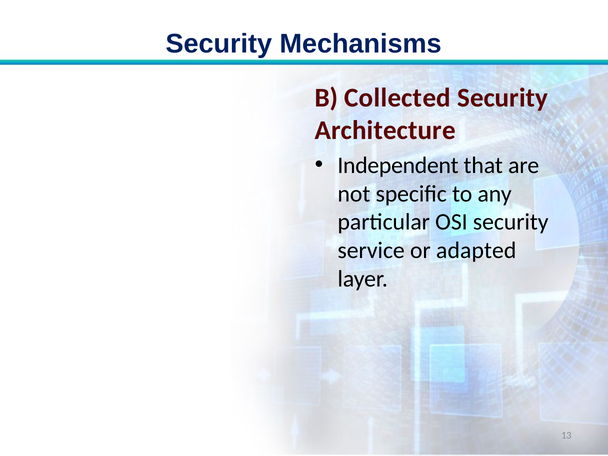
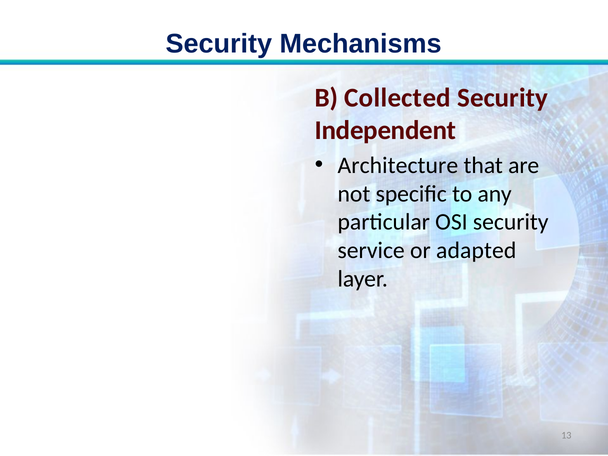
Architecture: Architecture -> Independent (385, 130)
Independent: Independent -> Architecture (398, 165)
